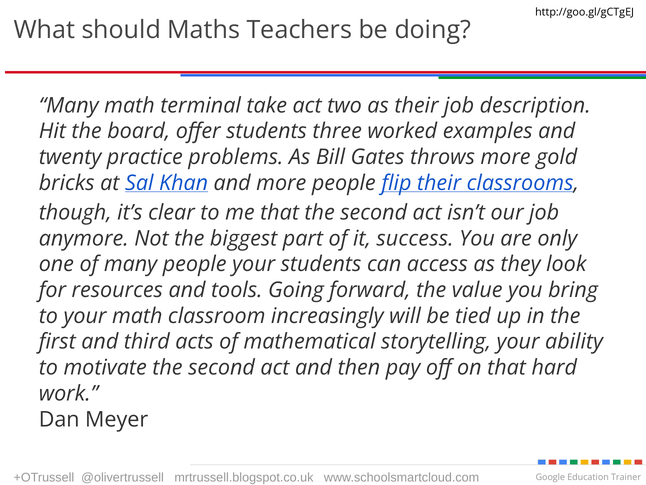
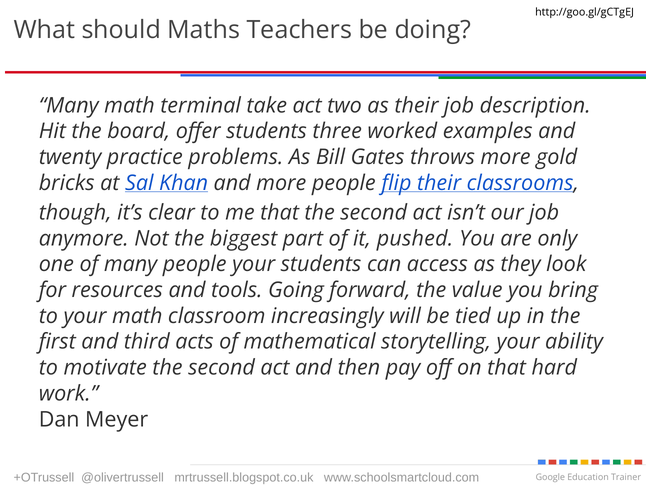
success: success -> pushed (415, 238)
